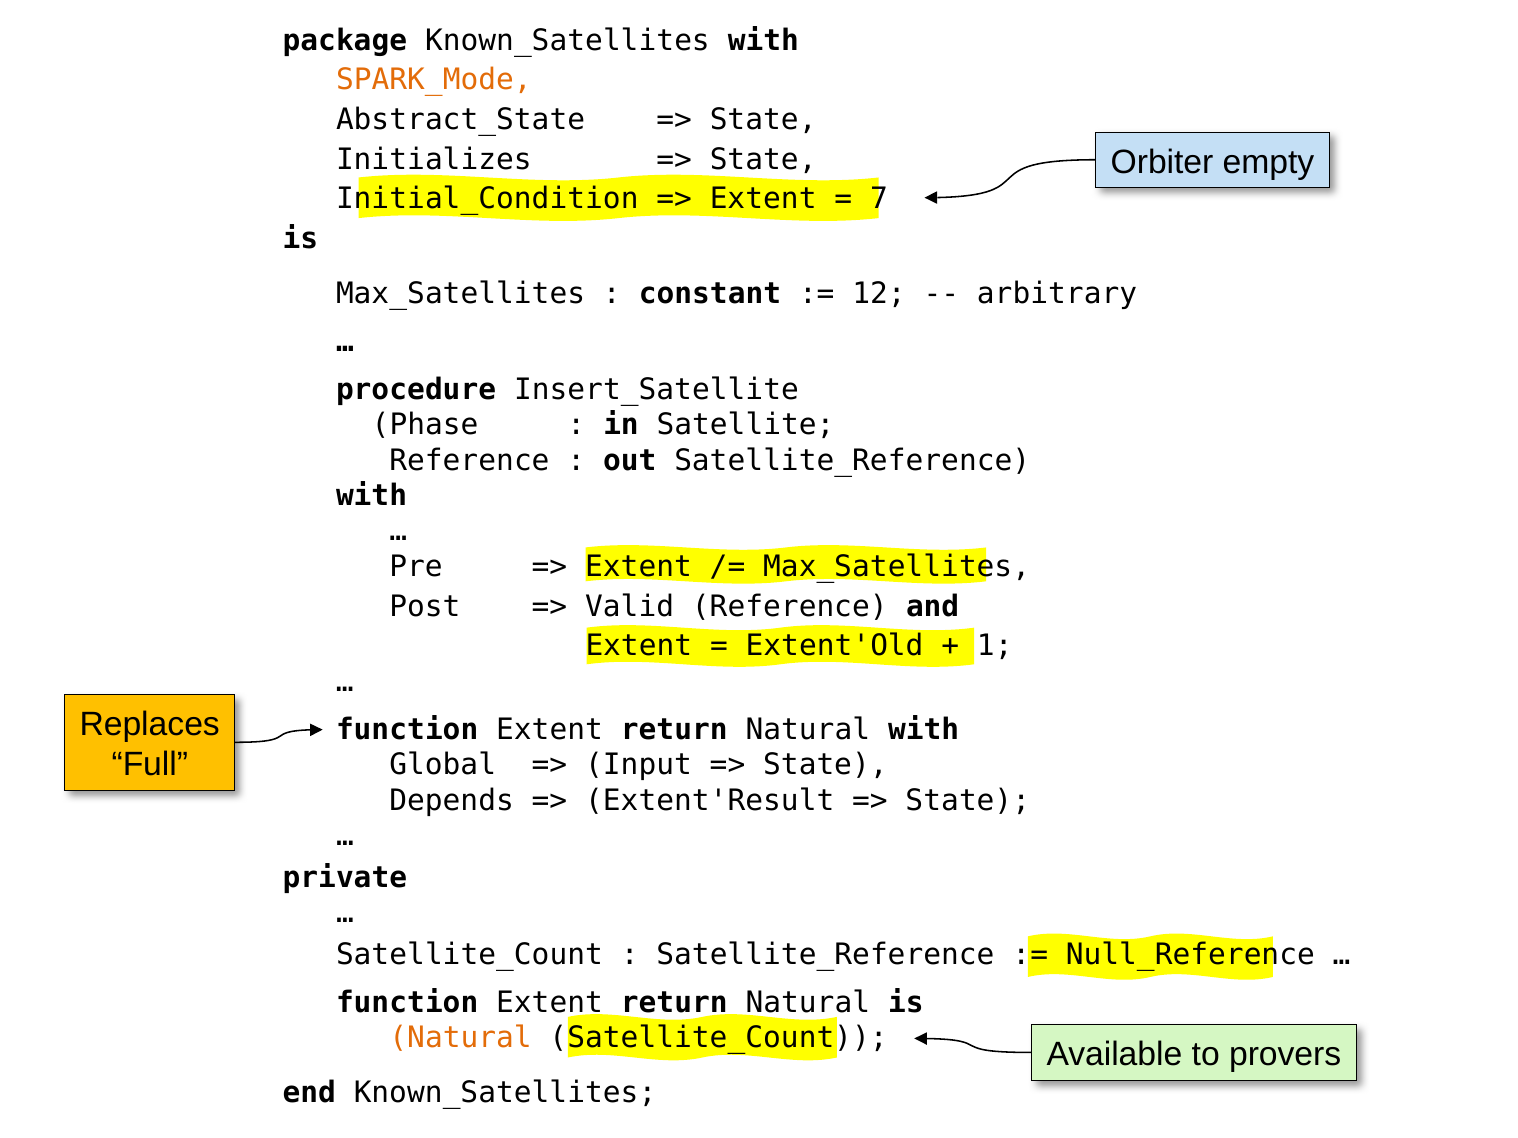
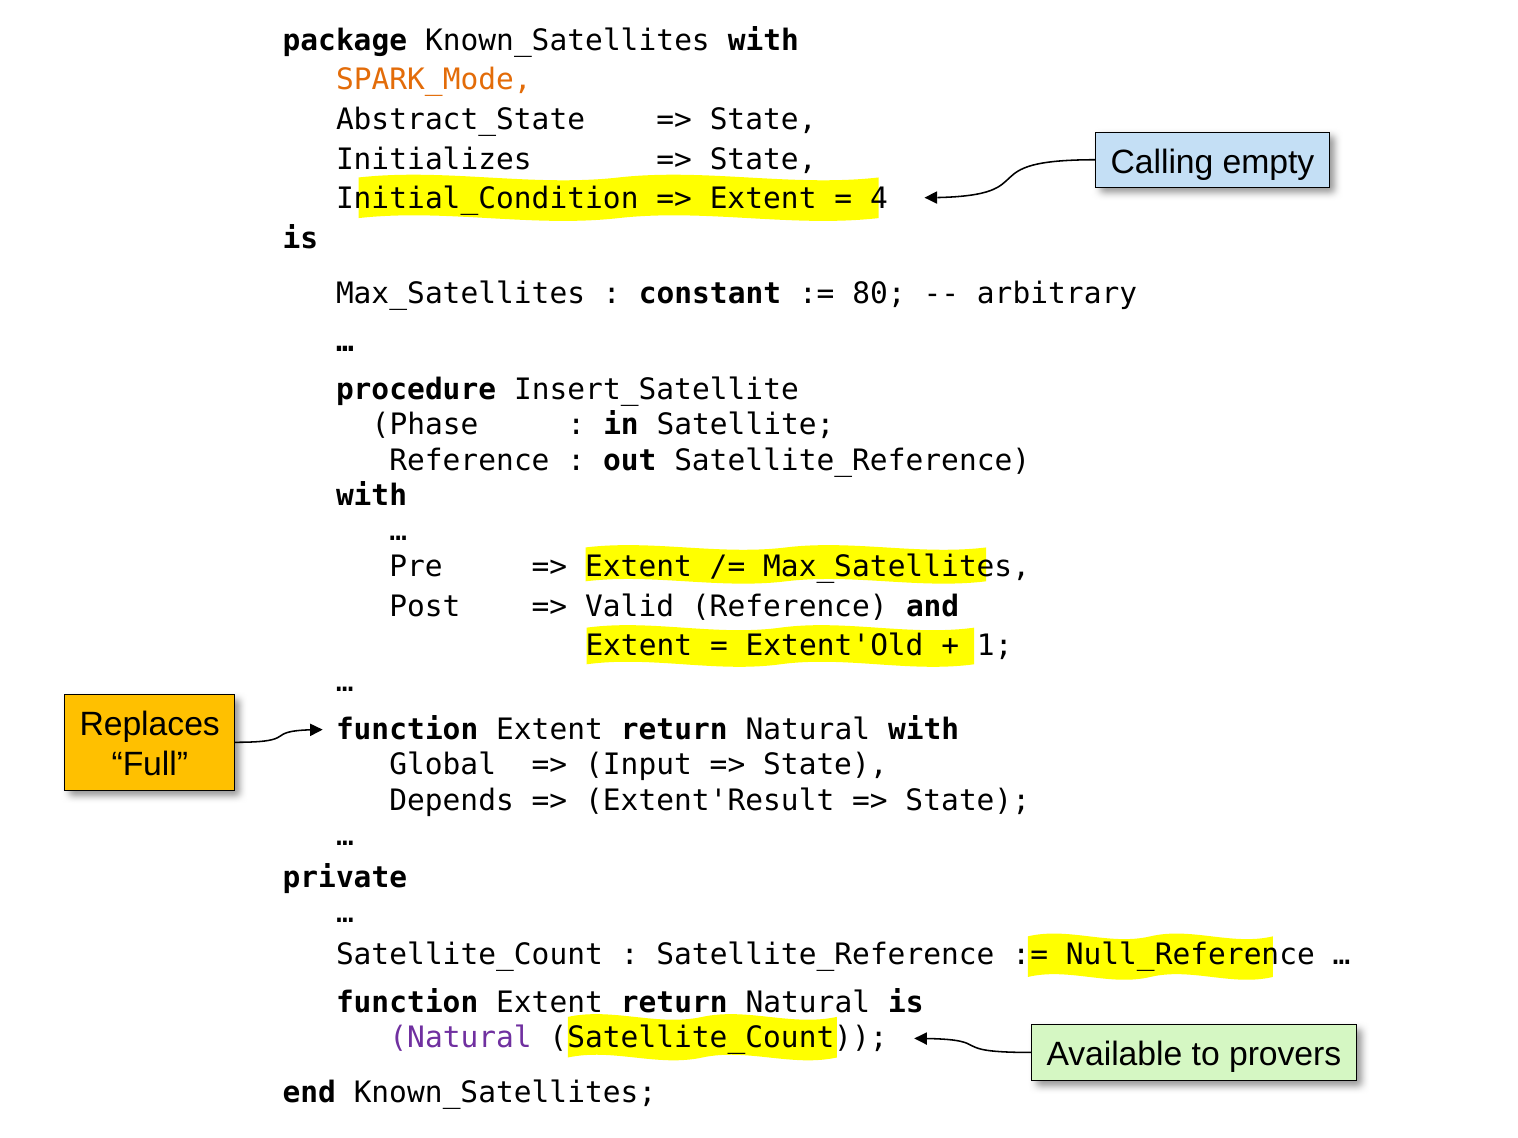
Orbiter: Orbiter -> Calling (1162, 162)
7: 7 -> 4 (879, 199)
12: 12 -> 80 (879, 293)
Natural colour: orange -> purple (461, 1039)
